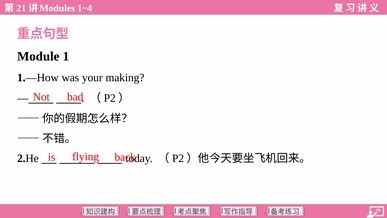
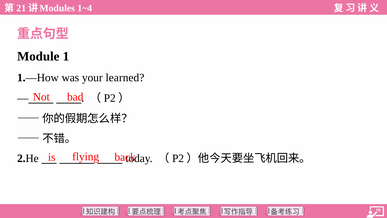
making: making -> learned (125, 77)
